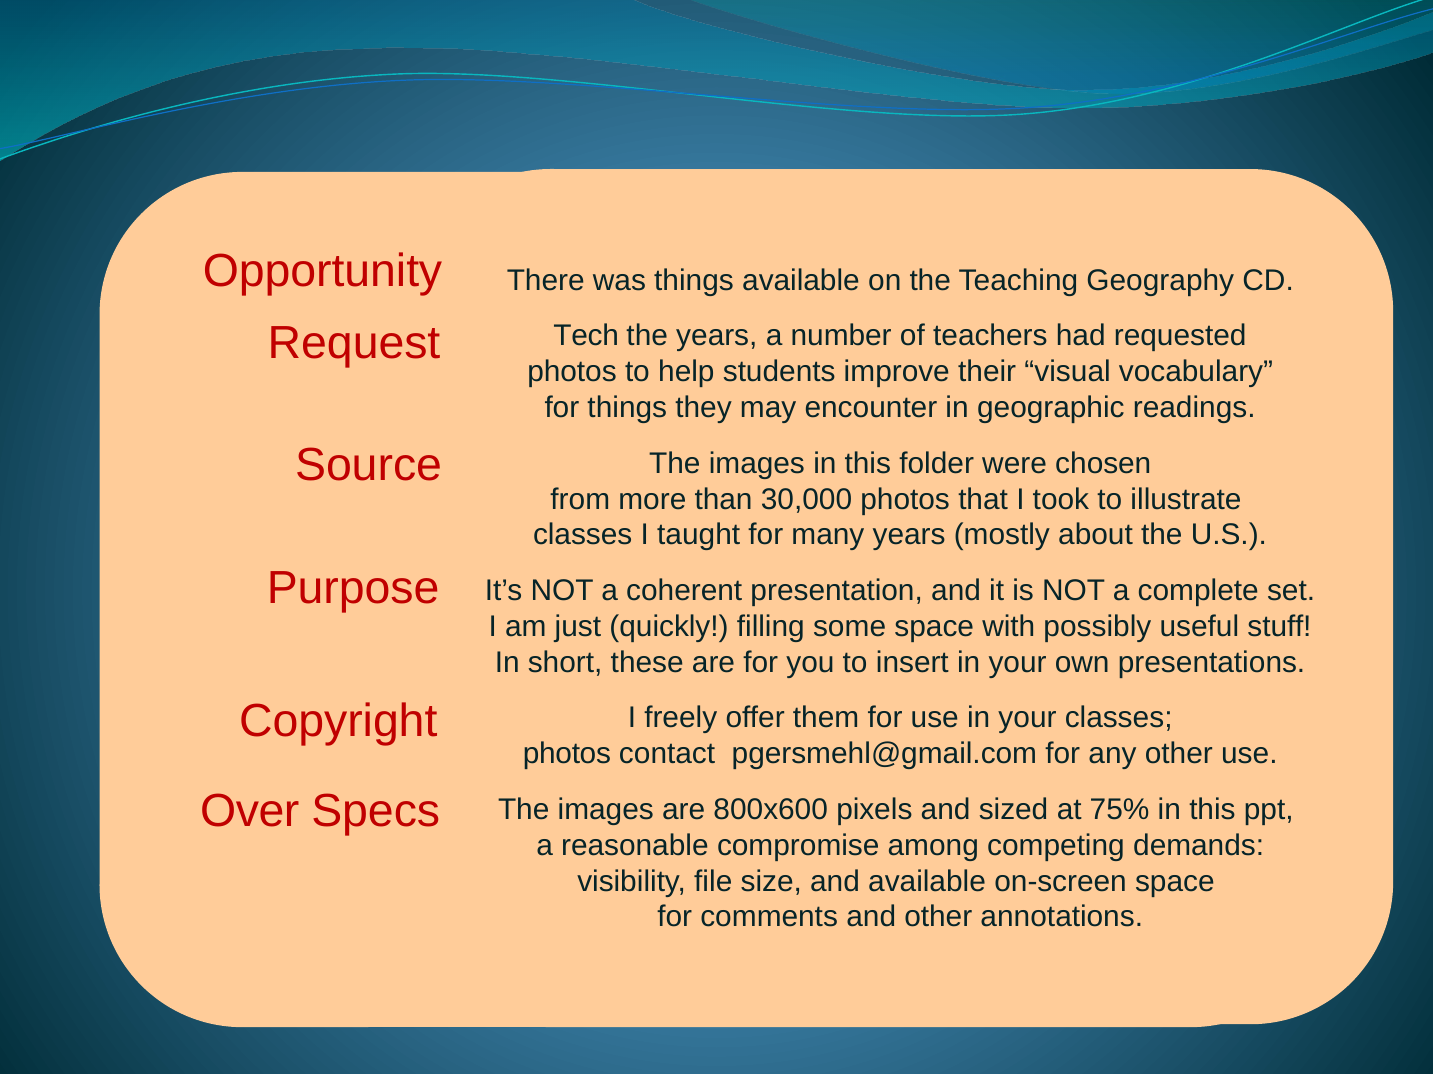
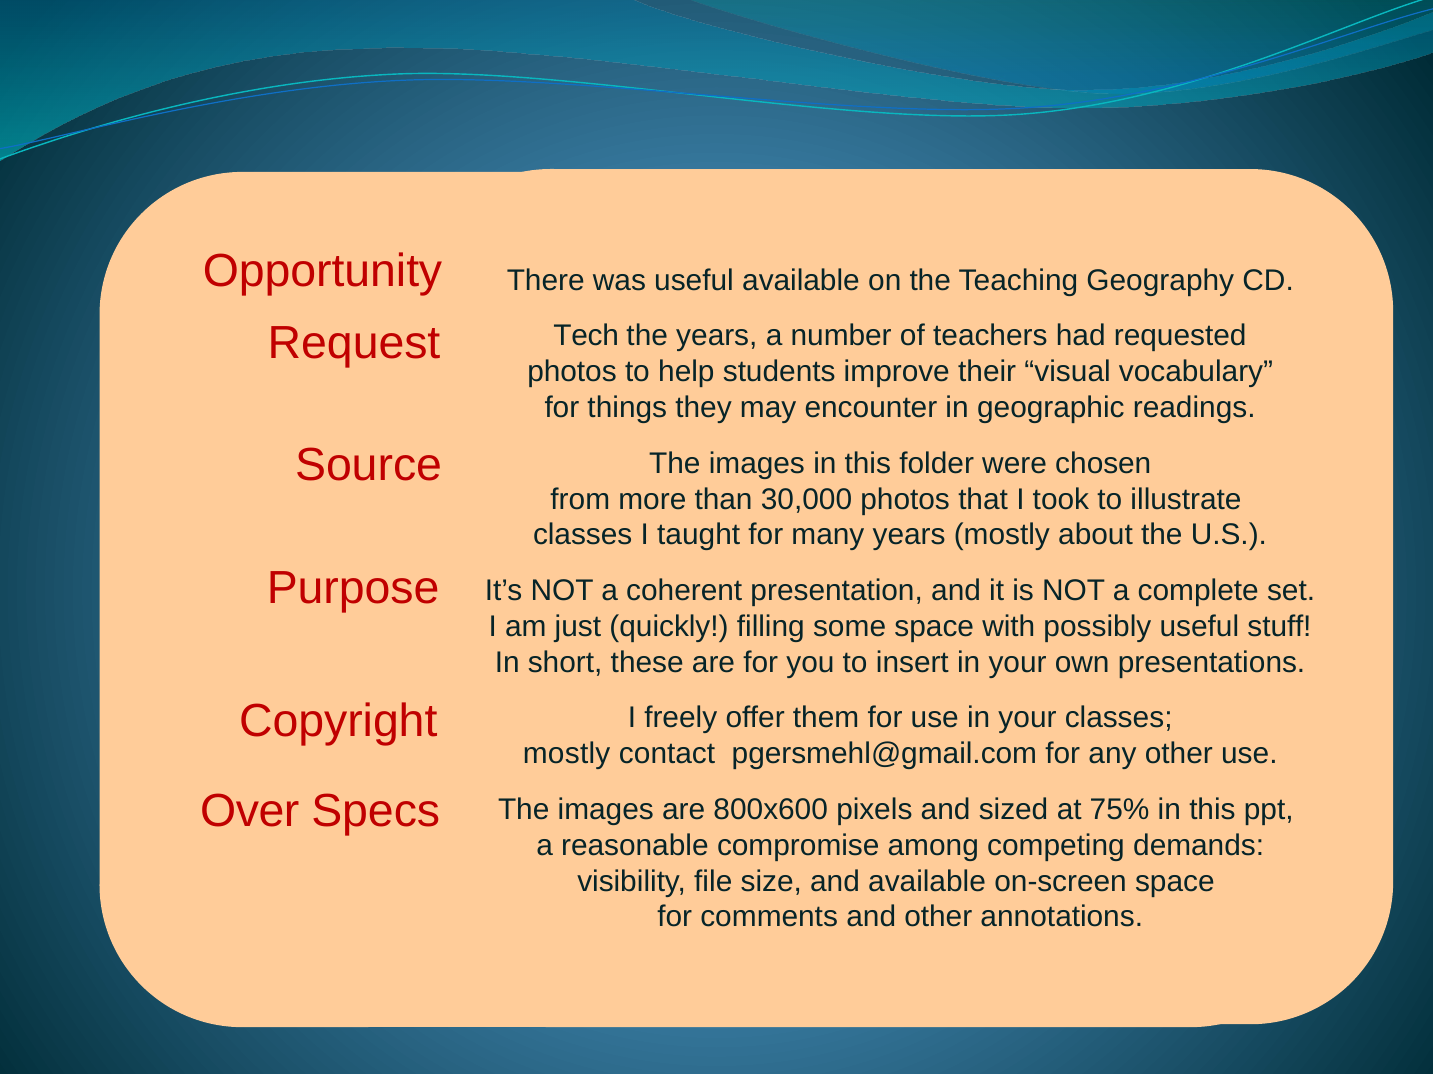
was things: things -> useful (694, 281)
photos: photos -> mostly (567, 754)
